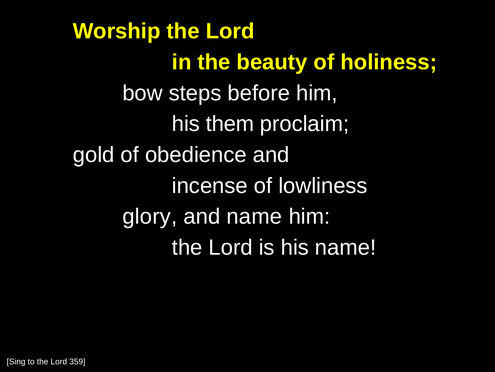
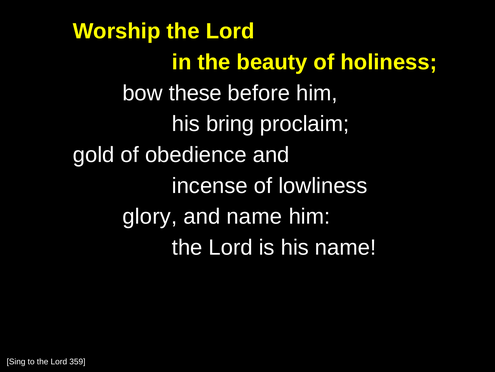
steps: steps -> these (195, 93)
them: them -> bring (230, 124)
